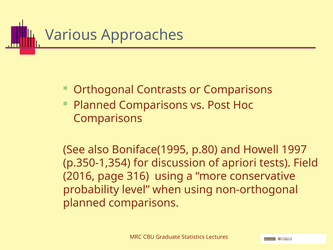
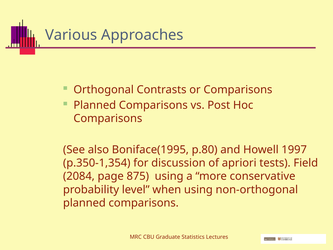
2016: 2016 -> 2084 (79, 176)
316: 316 -> 875 (138, 176)
